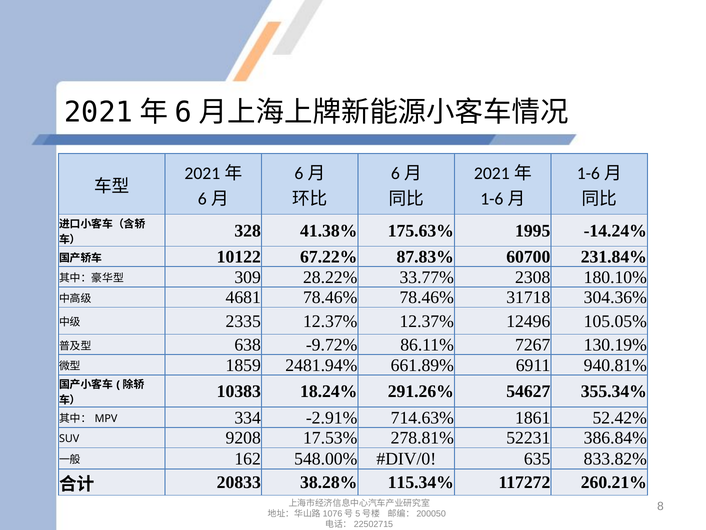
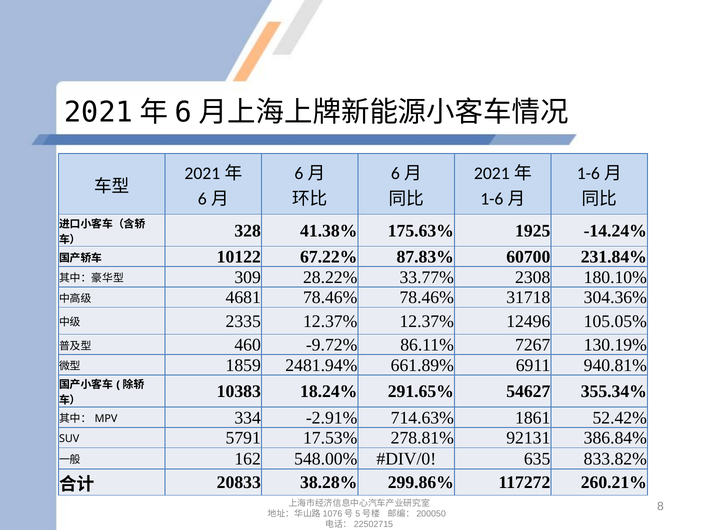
1995: 1995 -> 1925 (533, 231)
638: 638 -> 460 (248, 345)
291.26%: 291.26% -> 291.65% (421, 391)
9208: 9208 -> 5791 (243, 438)
52231: 52231 -> 92131 (528, 438)
115.34%: 115.34% -> 299.86% (421, 482)
